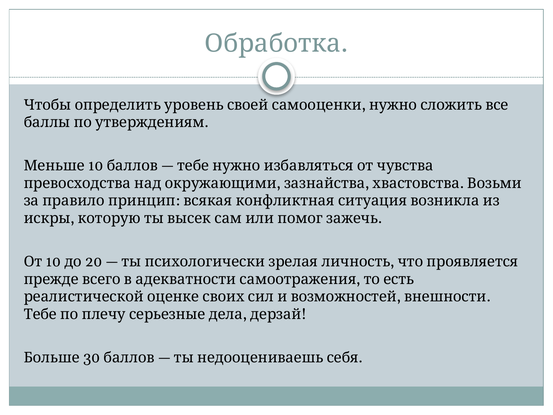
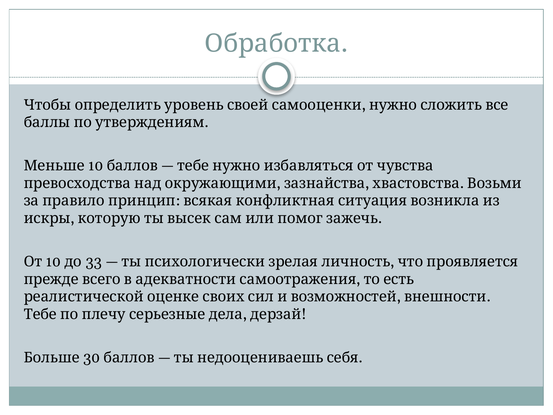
20: 20 -> 33 (94, 262)
